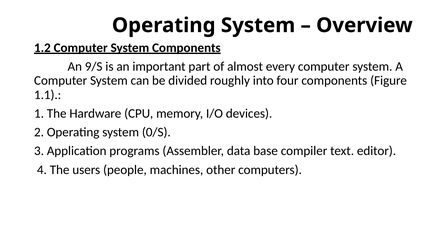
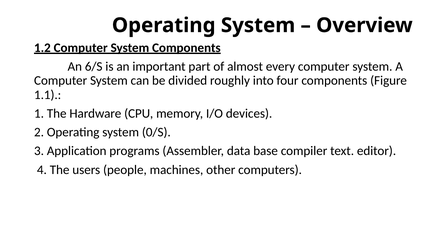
9/S: 9/S -> 6/S (94, 66)
